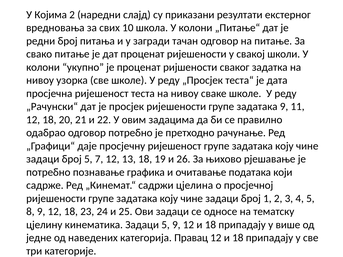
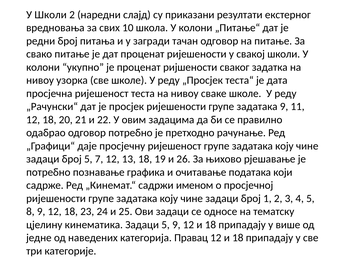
У Којима: Којима -> Школи (51, 15)
цјелина: цјелина -> именом (195, 186)
